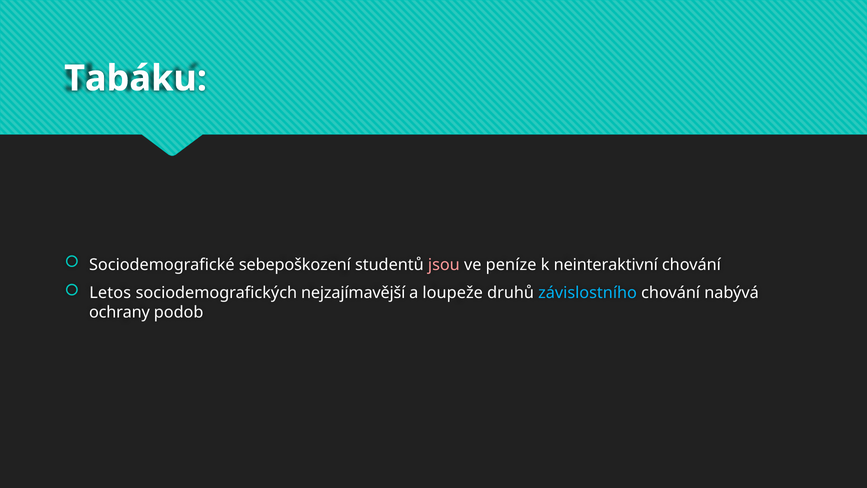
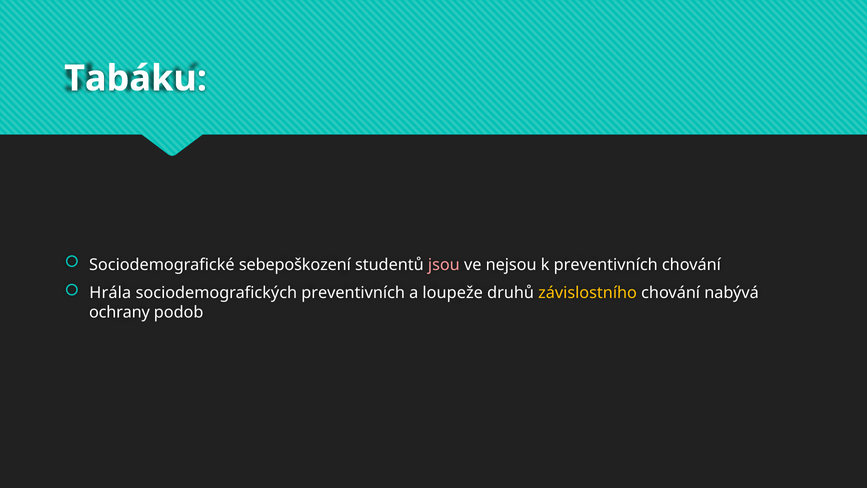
peníze: peníze -> nejsou (511, 265)
k neinteraktivní: neinteraktivní -> preventivních (606, 265)
Letos: Letos -> Hrála (110, 293)
sociodemografických nejzajímavější: nejzajímavější -> preventivních (353, 293)
závislostního colour: light blue -> yellow (588, 293)
